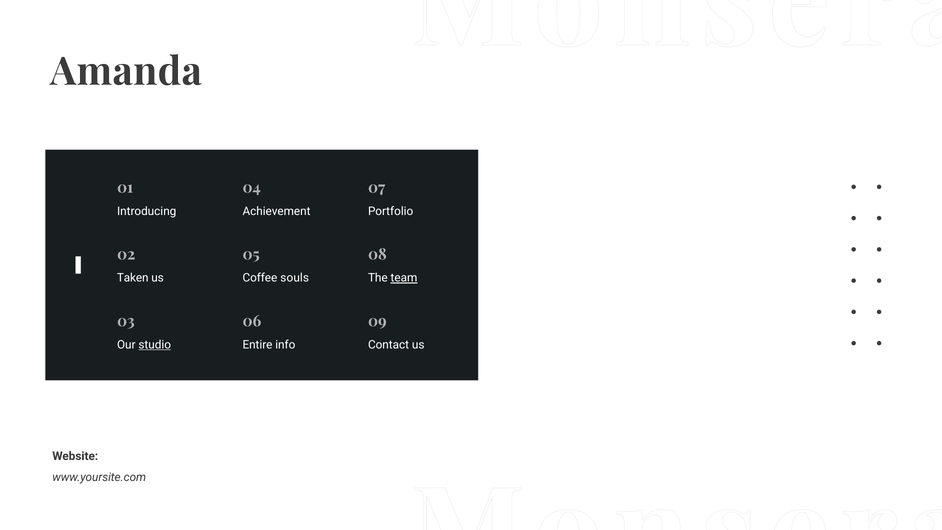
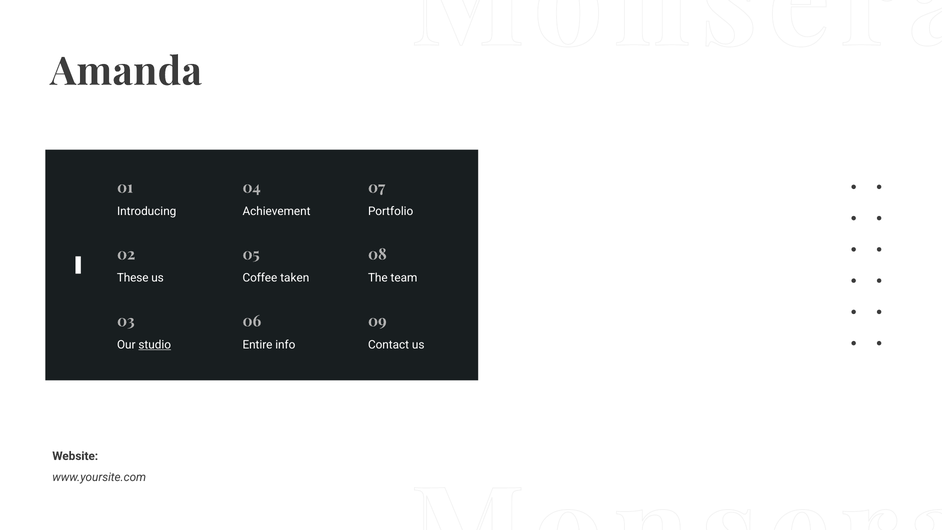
Taken: Taken -> These (133, 278)
souls: souls -> taken (295, 278)
team underline: present -> none (404, 278)
